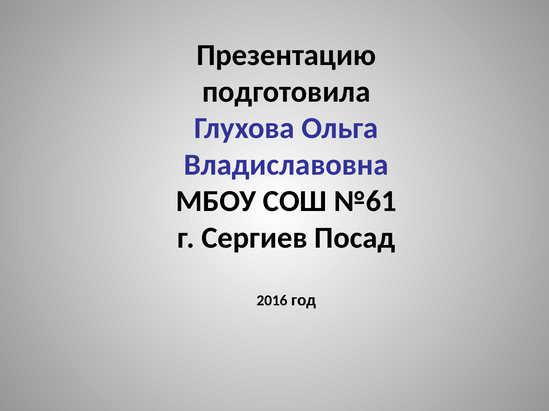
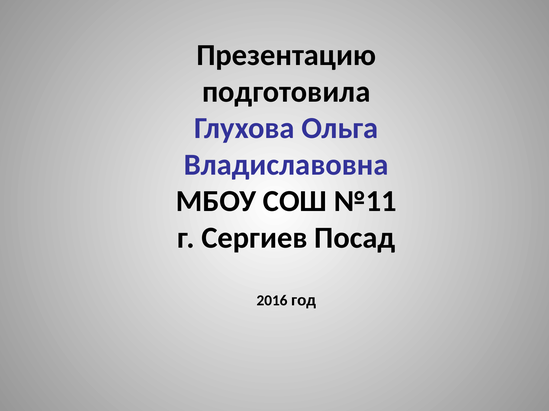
№61: №61 -> №11 (365, 202)
